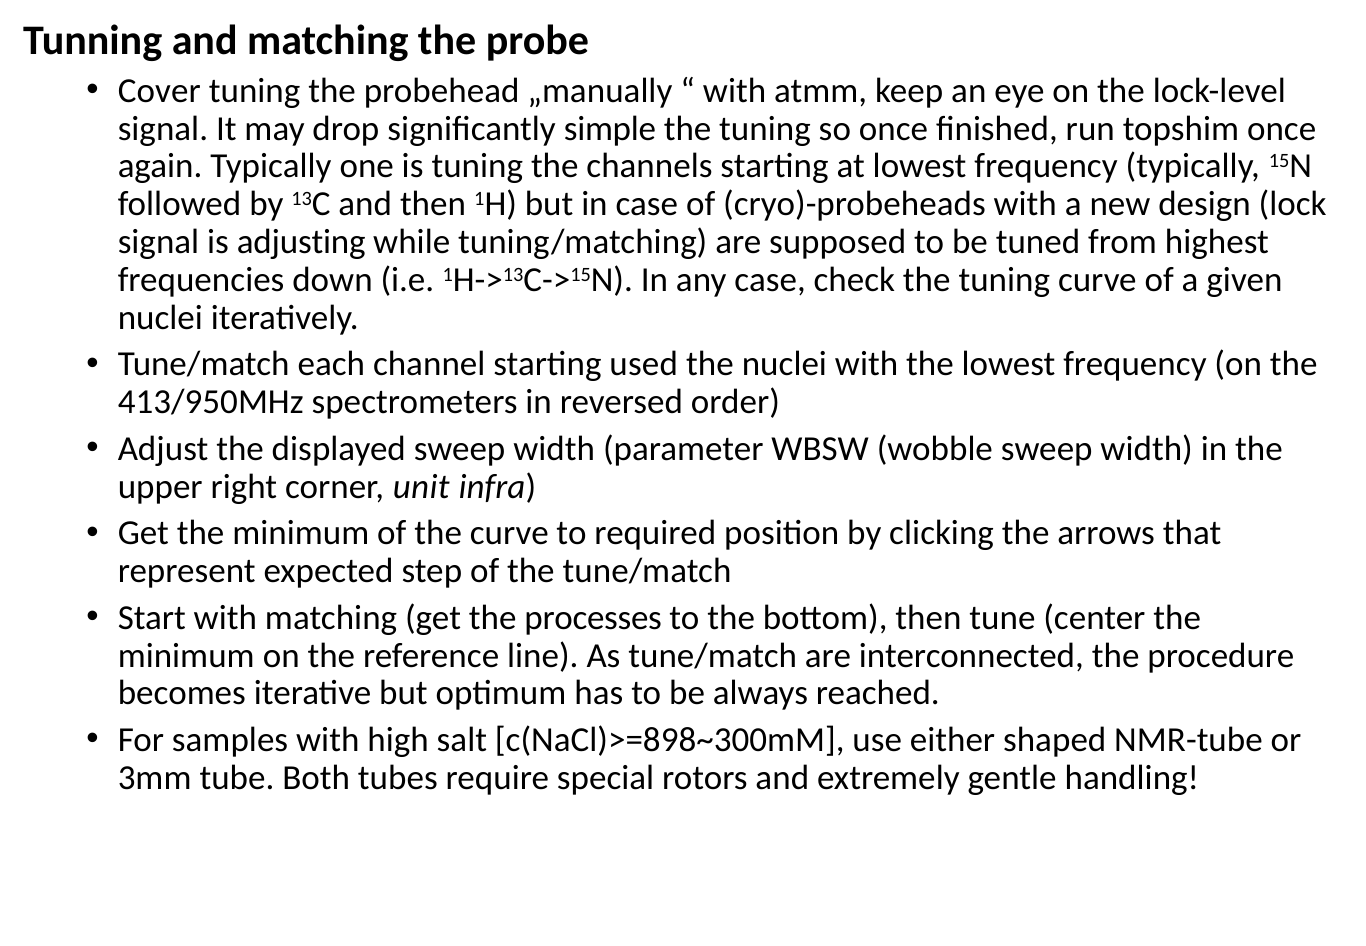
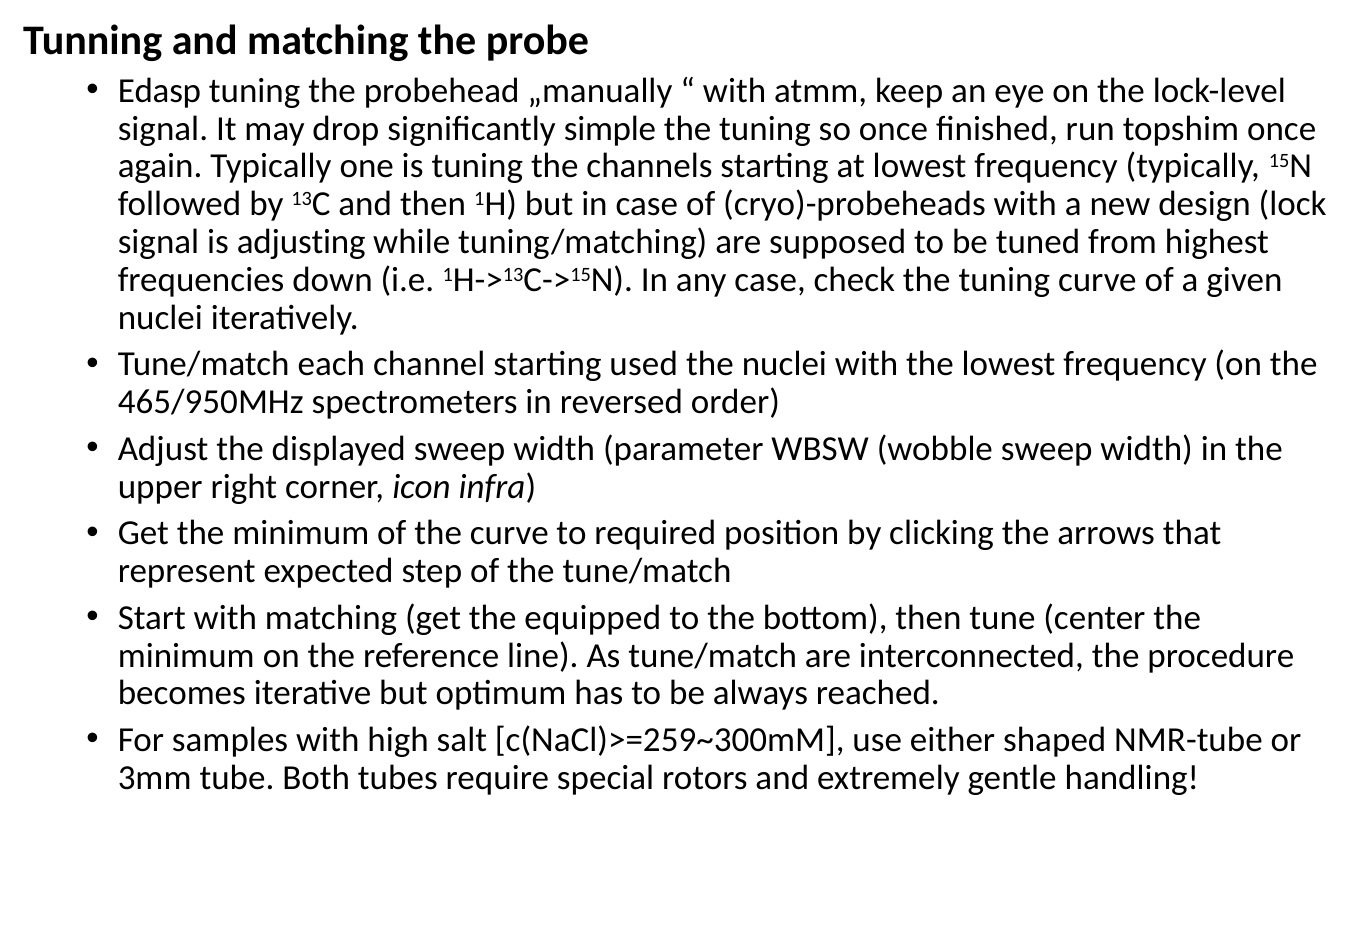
Cover: Cover -> Edasp (159, 91)
413/950MHz: 413/950MHz -> 465/950MHz (211, 402)
unit: unit -> icon (421, 486)
processes: processes -> equipped (593, 617)
c(NaCl)>=898~300mM: c(NaCl)>=898~300mM -> c(NaCl)>=259~300mM (670, 740)
